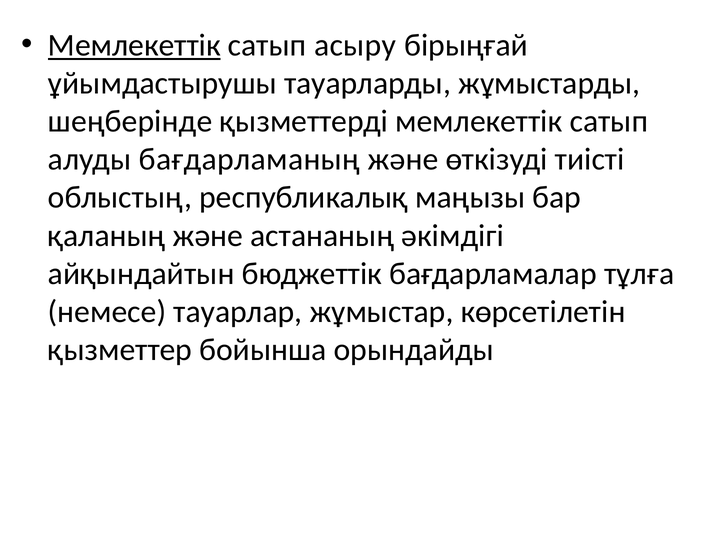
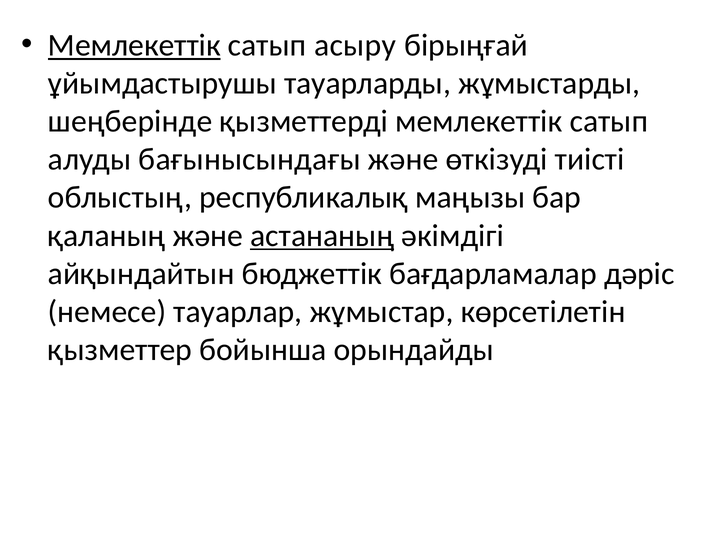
бағдарламаның: бағдарламаның -> бағынысындағы (250, 160)
астананың underline: none -> present (322, 236)
тұлға: тұлға -> дәріс (639, 274)
